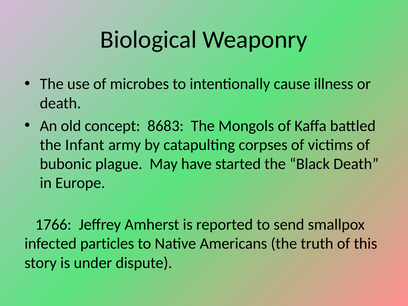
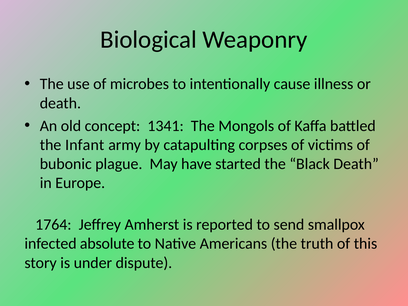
8683: 8683 -> 1341 (166, 126)
1766: 1766 -> 1764 (53, 225)
particles: particles -> absolute (107, 244)
